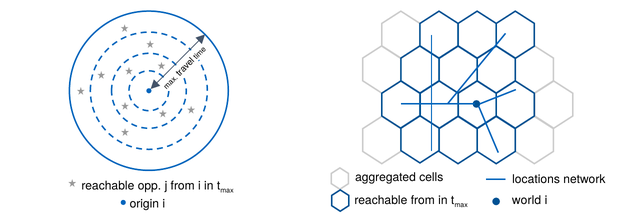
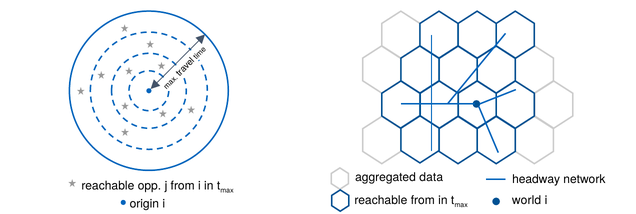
cells: cells -> data (431, 177)
locations: locations -> headway (536, 179)
